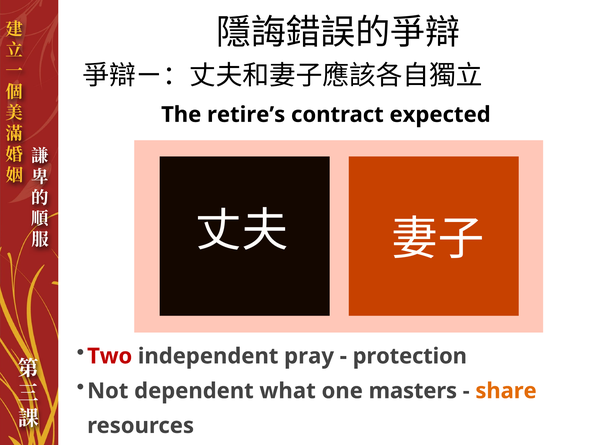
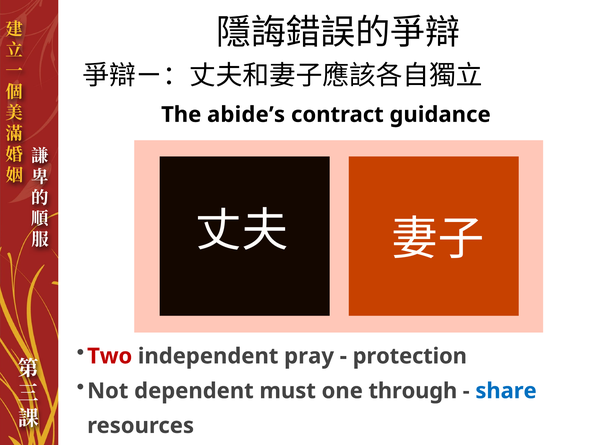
retire’s: retire’s -> abide’s (246, 115)
expected: expected -> guidance (440, 115)
what: what -> must (288, 391)
masters: masters -> through (413, 391)
share colour: orange -> blue (506, 391)
